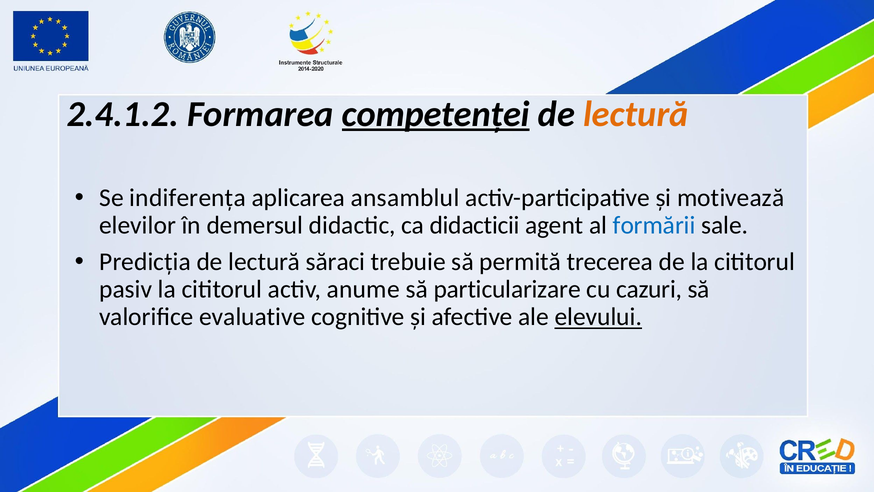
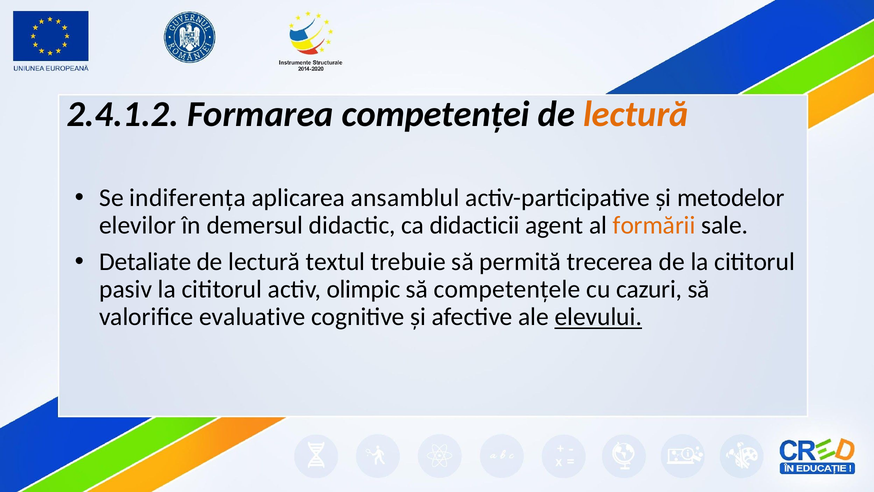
competenței underline: present -> none (436, 114)
motivează: motivează -> metodelor (731, 198)
formării colour: blue -> orange (654, 225)
Predicția: Predicția -> Detaliate (145, 262)
săraci: săraci -> textul (336, 262)
anume: anume -> olimpic (363, 289)
particularizare: particularizare -> competențele (507, 289)
